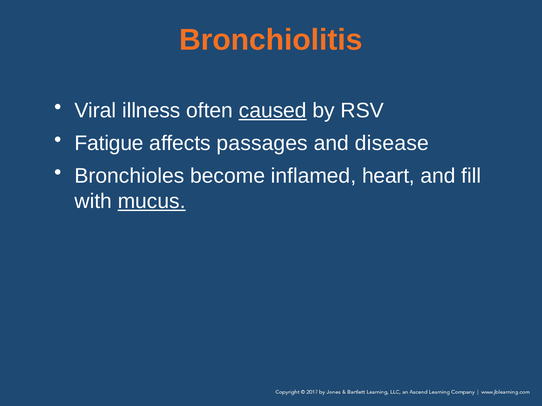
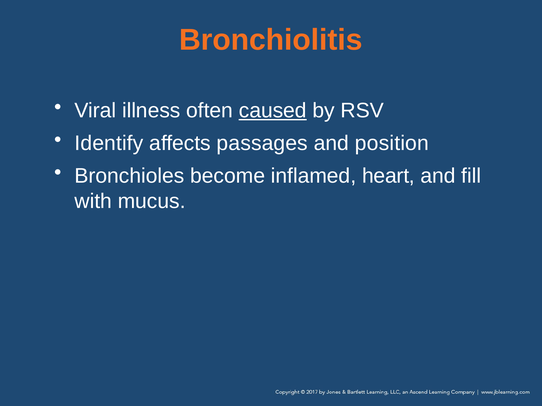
Fatigue: Fatigue -> Identify (109, 143)
disease: disease -> position (392, 143)
mucus underline: present -> none (152, 201)
